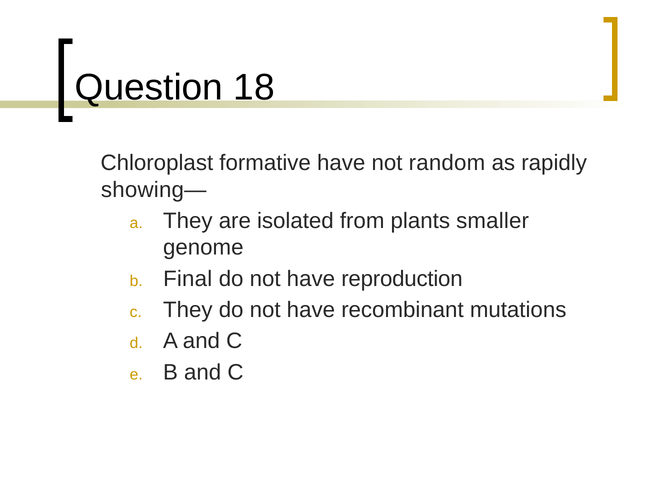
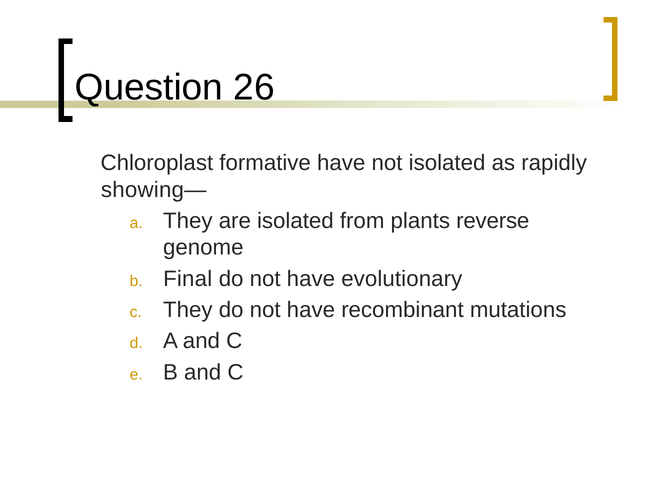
18: 18 -> 26 (254, 87)
not random: random -> isolated (447, 163)
smaller: smaller -> reverse (493, 221)
reproduction: reproduction -> evolutionary (402, 279)
